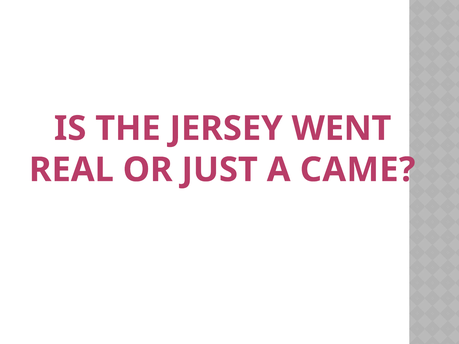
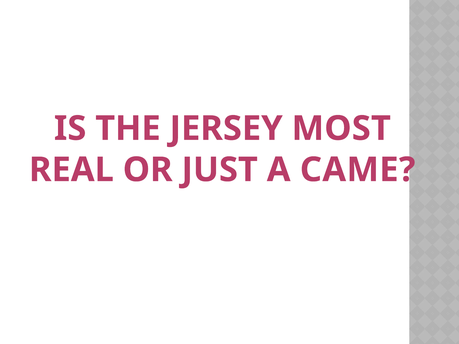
WENT: WENT -> MOST (341, 129)
